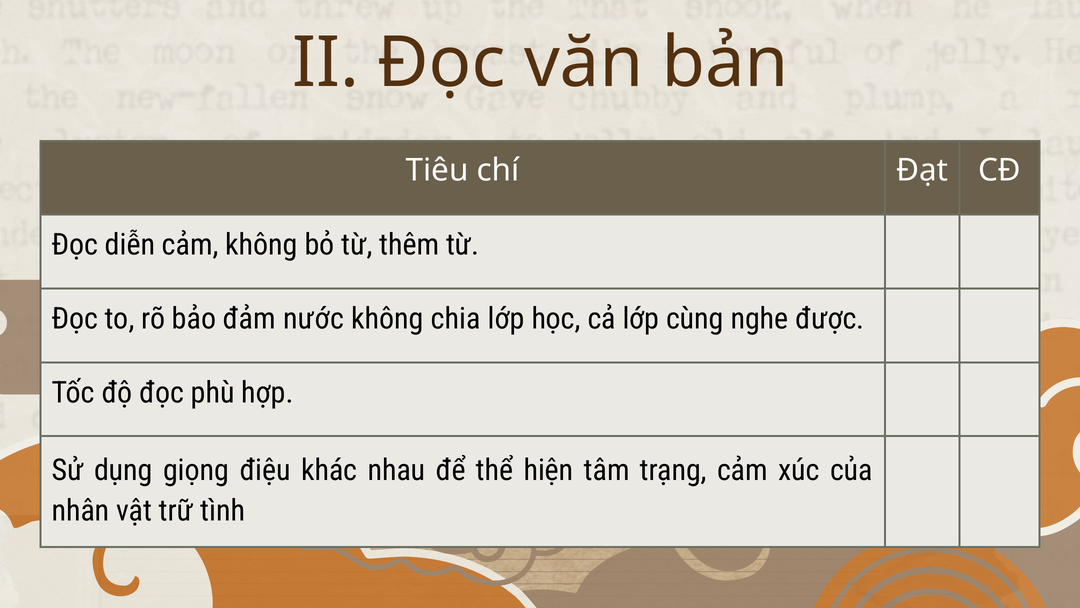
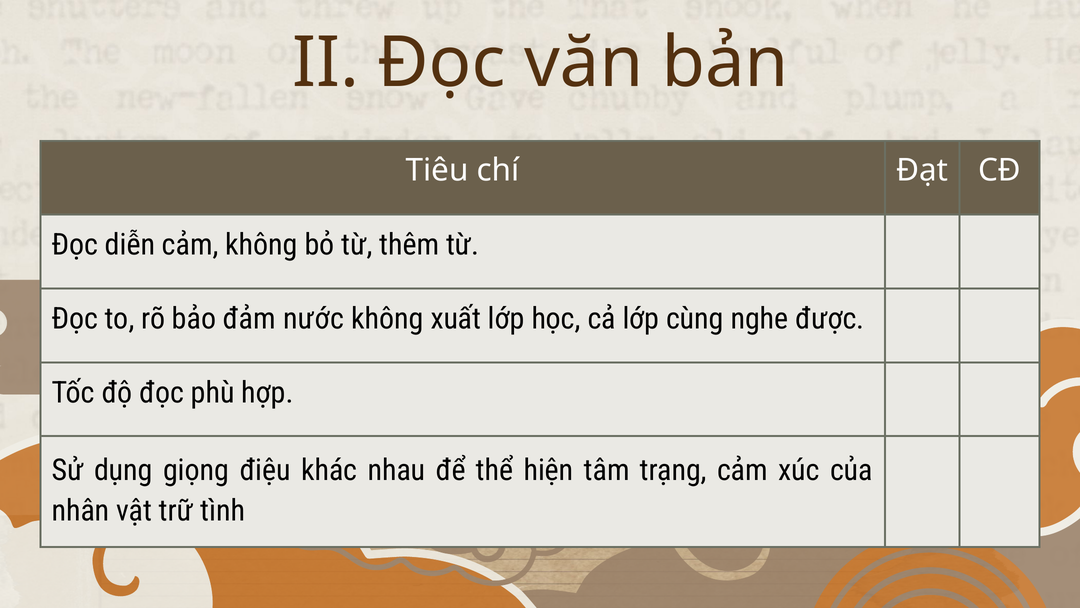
chia: chia -> xuất (456, 318)
